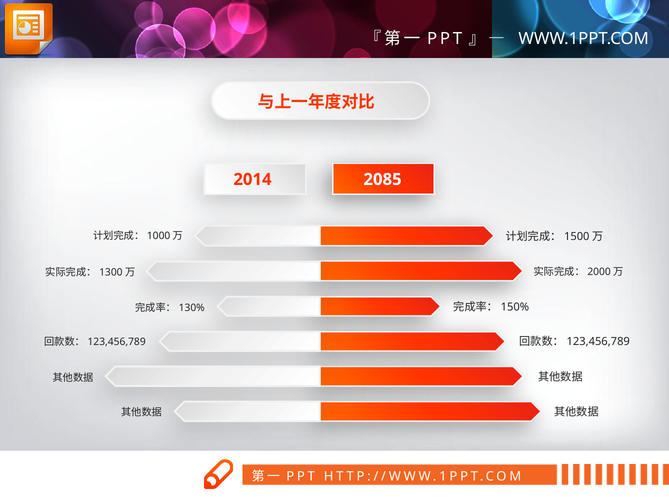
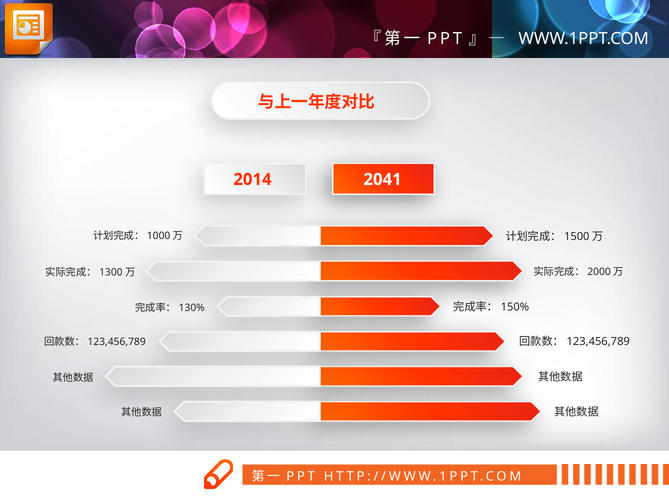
2085: 2085 -> 2041 (383, 179)
